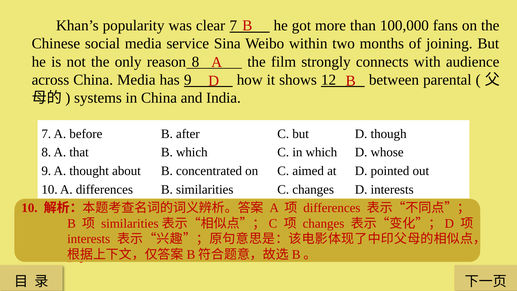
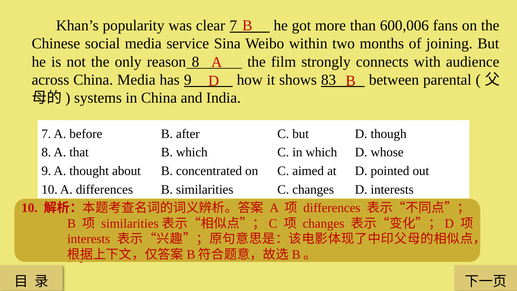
100,000: 100,000 -> 600,006 (404, 26)
12: 12 -> 83 (329, 80)
